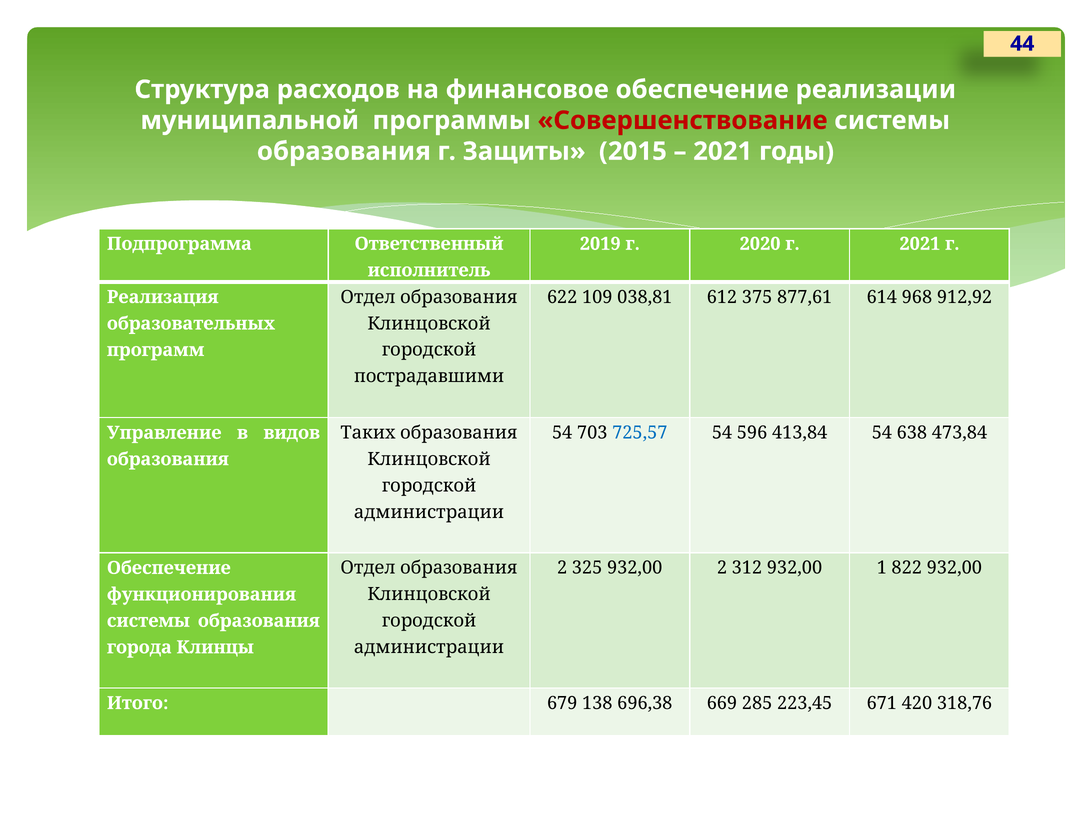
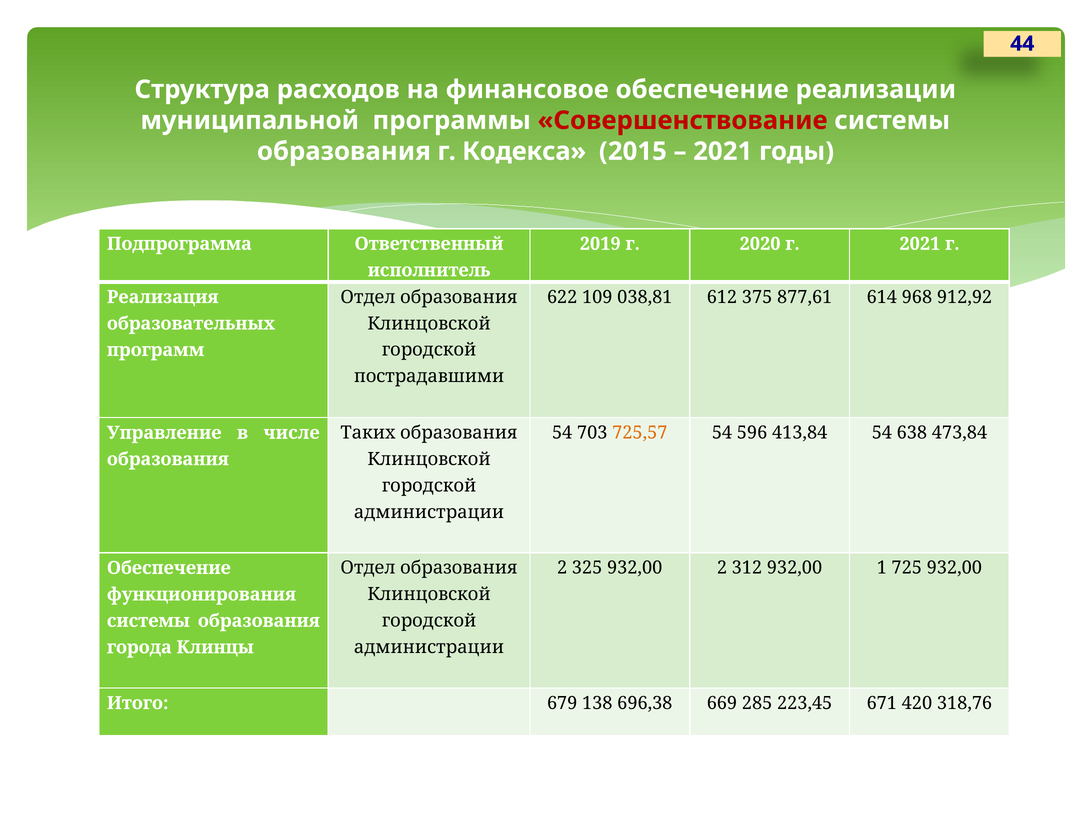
Защиты: Защиты -> Кодекса (524, 151)
видов: видов -> числе (292, 433)
725,57 colour: blue -> orange (640, 433)
822: 822 -> 725 (907, 568)
